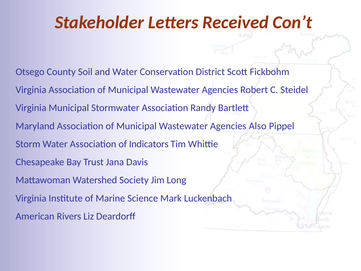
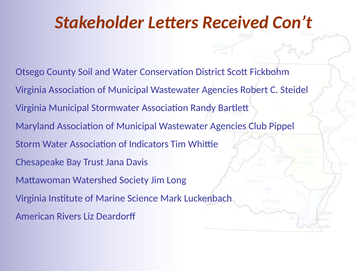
Also: Also -> Club (258, 126)
